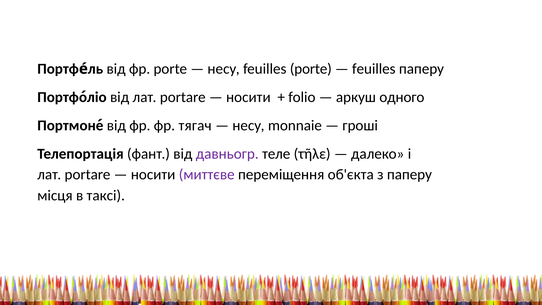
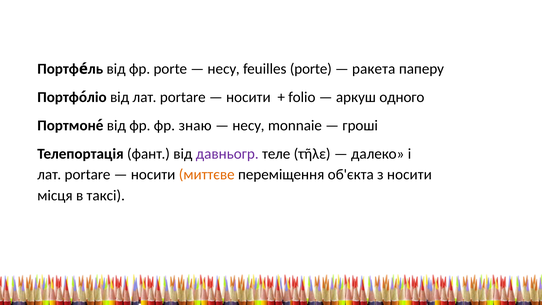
feuilles: feuilles -> ракета (374, 69)
тягач: тягач -> знаю (195, 125)
миттєве colour: purple -> orange (207, 175)
з паперу: паперу -> носити (409, 175)
